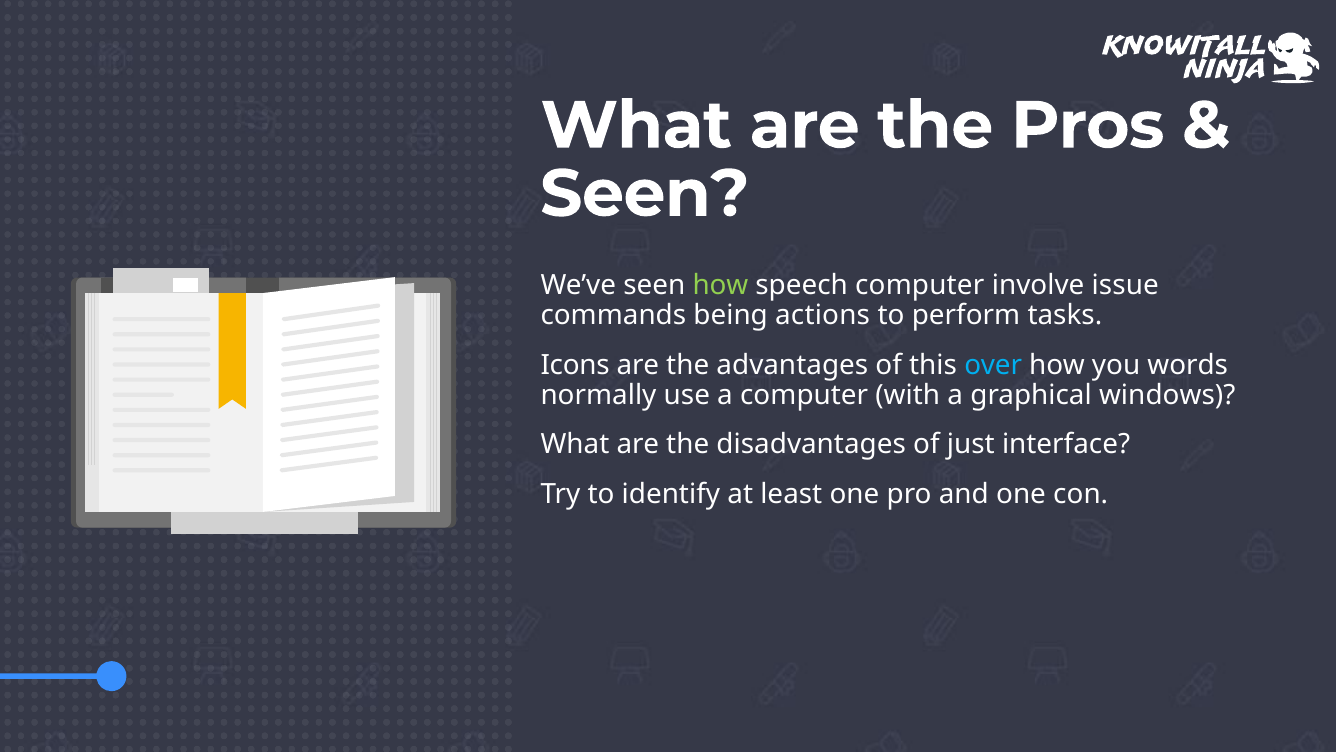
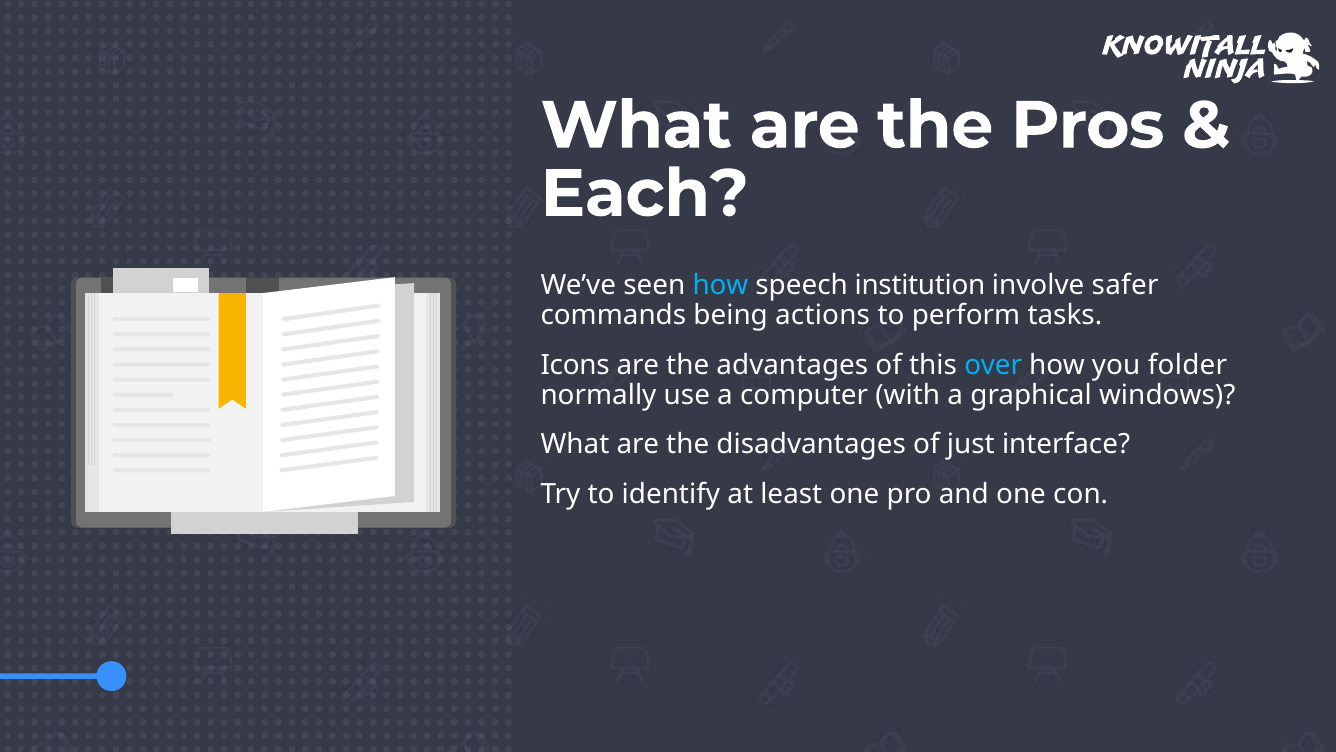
Seen: Seen -> Each (645, 194)
how colour: light green -> light blue (720, 285)
speech computer: computer -> institution (920, 285)
issue: issue -> safer (1125, 285)
words: words -> folder (1188, 365)
